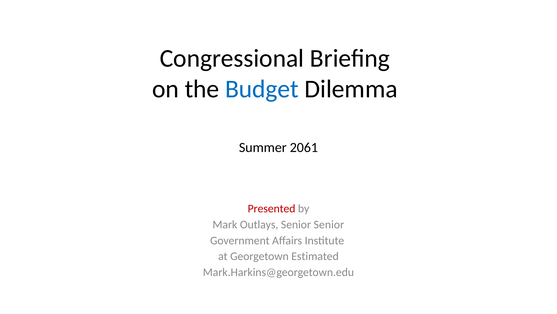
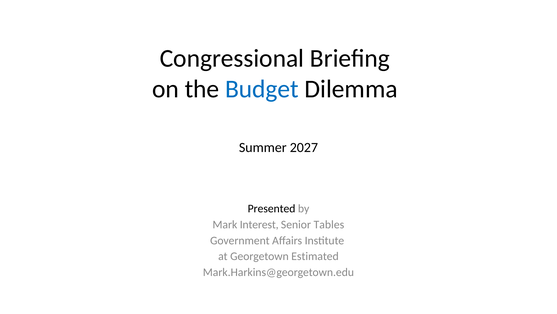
2061: 2061 -> 2027 (304, 147)
Presented colour: red -> black (272, 208)
Outlays: Outlays -> Interest (259, 224)
Senior Senior: Senior -> Tables (329, 224)
